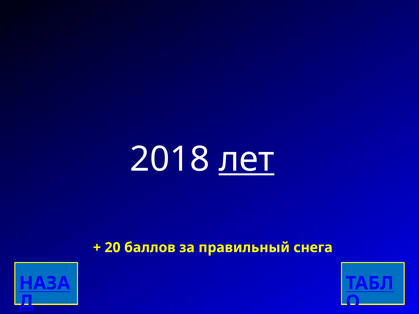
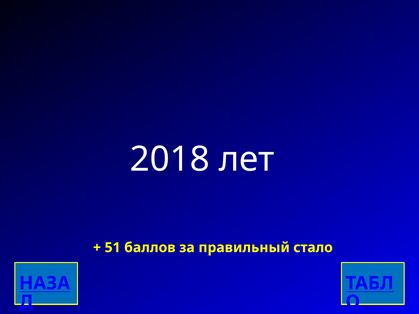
лет underline: present -> none (247, 159)
20: 20 -> 51 (113, 248)
снега: снега -> стало (313, 248)
